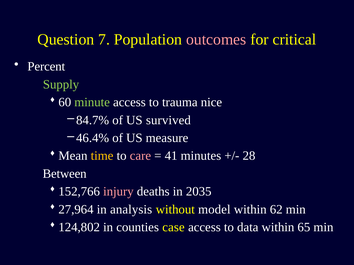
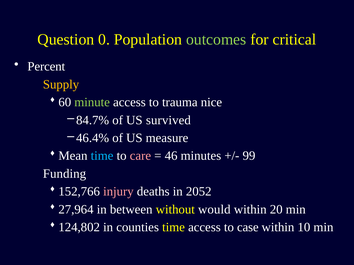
7: 7 -> 0 (104, 39)
outcomes colour: pink -> light green (216, 39)
Supply colour: light green -> yellow (61, 85)
time colour: yellow -> light blue (102, 156)
41: 41 -> 46 (171, 156)
28: 28 -> 99 (249, 156)
Between: Between -> Funding (65, 174)
2035: 2035 -> 2052 (199, 192)
analysis: analysis -> between (131, 210)
model: model -> would (214, 210)
62: 62 -> 20 (276, 210)
counties case: case -> time (174, 228)
data: data -> case (248, 228)
65: 65 -> 10 (304, 228)
